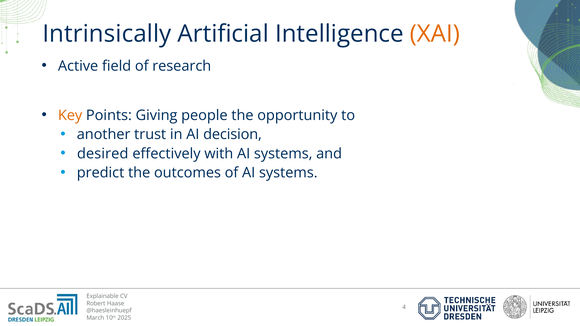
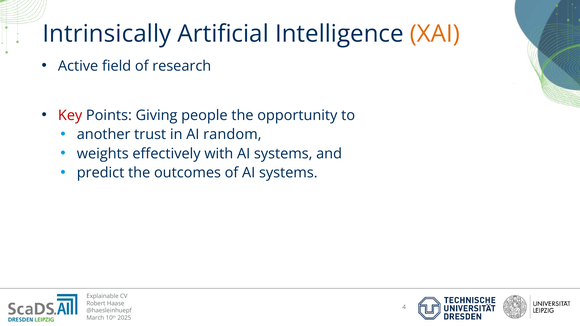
Key colour: orange -> red (70, 115)
decision: decision -> random (232, 135)
desired: desired -> weights (103, 154)
